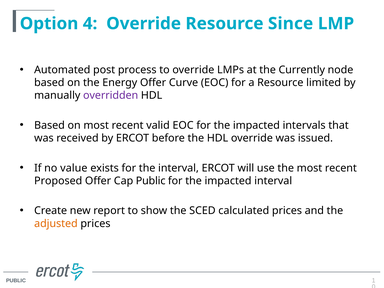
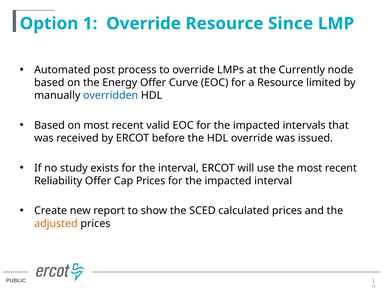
Option 4: 4 -> 1 (90, 24)
overridden colour: purple -> blue (111, 95)
value: value -> study (74, 168)
Proposed: Proposed -> Reliability (58, 181)
Cap Public: Public -> Prices (151, 181)
